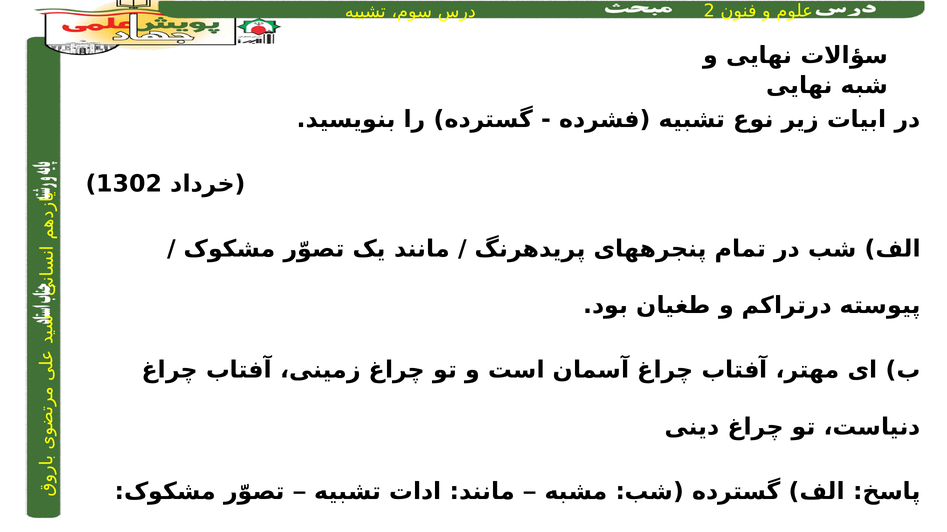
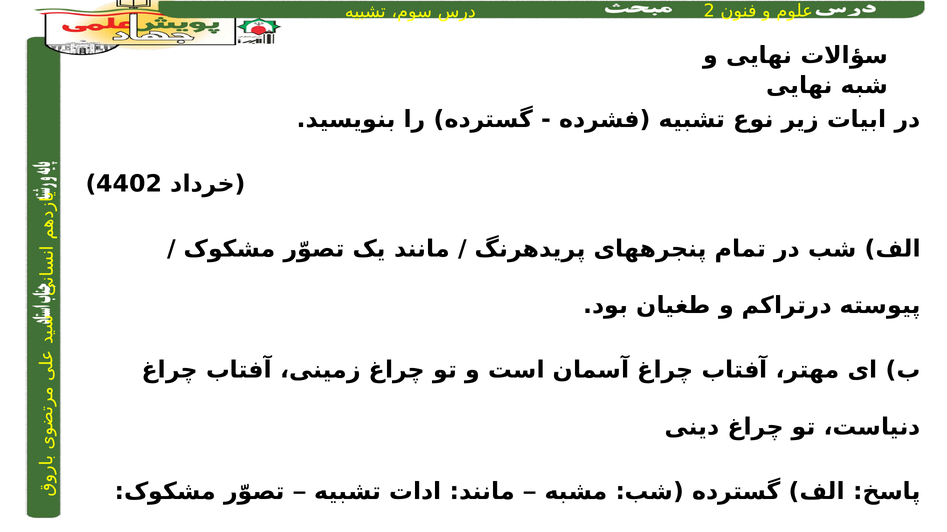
1302: 1302 -> 4402 (129, 184)
